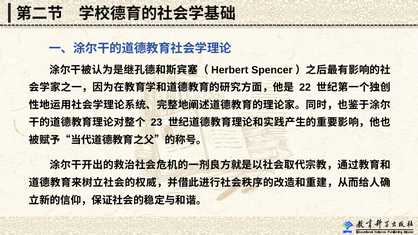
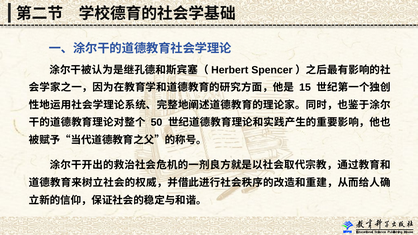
22: 22 -> 15 (305, 88)
23: 23 -> 50 (156, 123)
